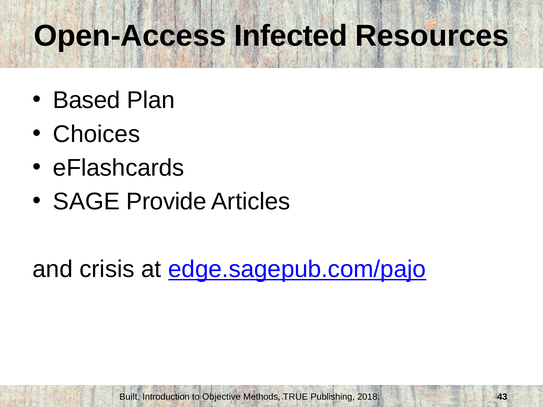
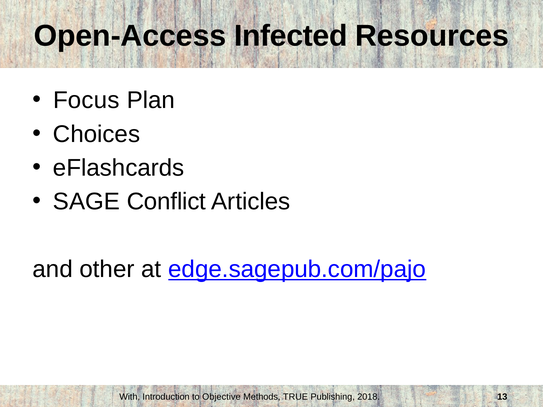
Based: Based -> Focus (86, 100)
Provide: Provide -> Conflict (166, 202)
crisis: crisis -> other (107, 269)
Built: Built -> With (130, 397)
43: 43 -> 13 (502, 397)
